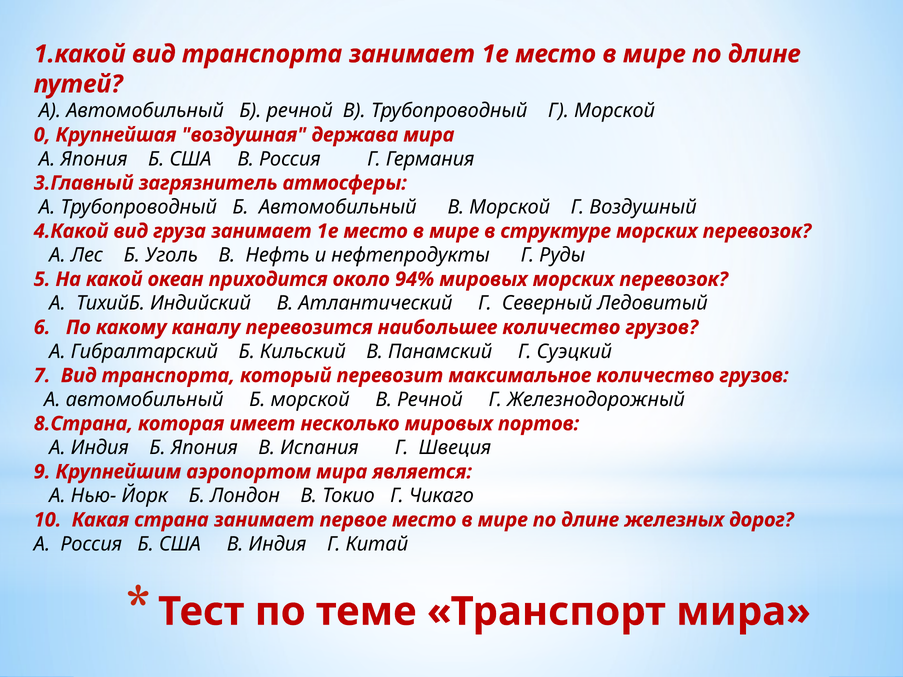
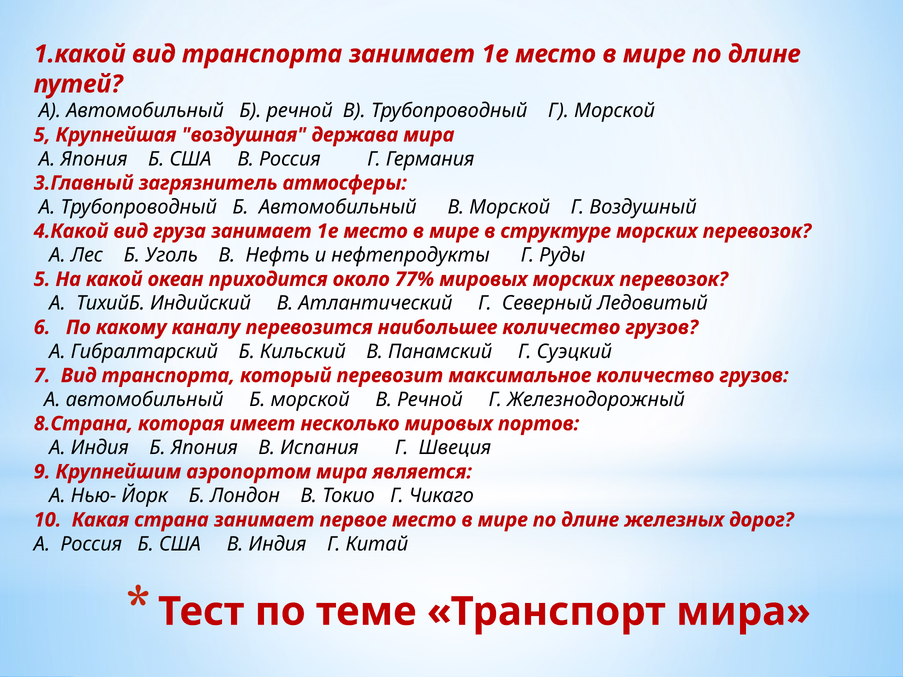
0: 0 -> 5 (42, 135)
94%: 94% -> 77% (415, 279)
